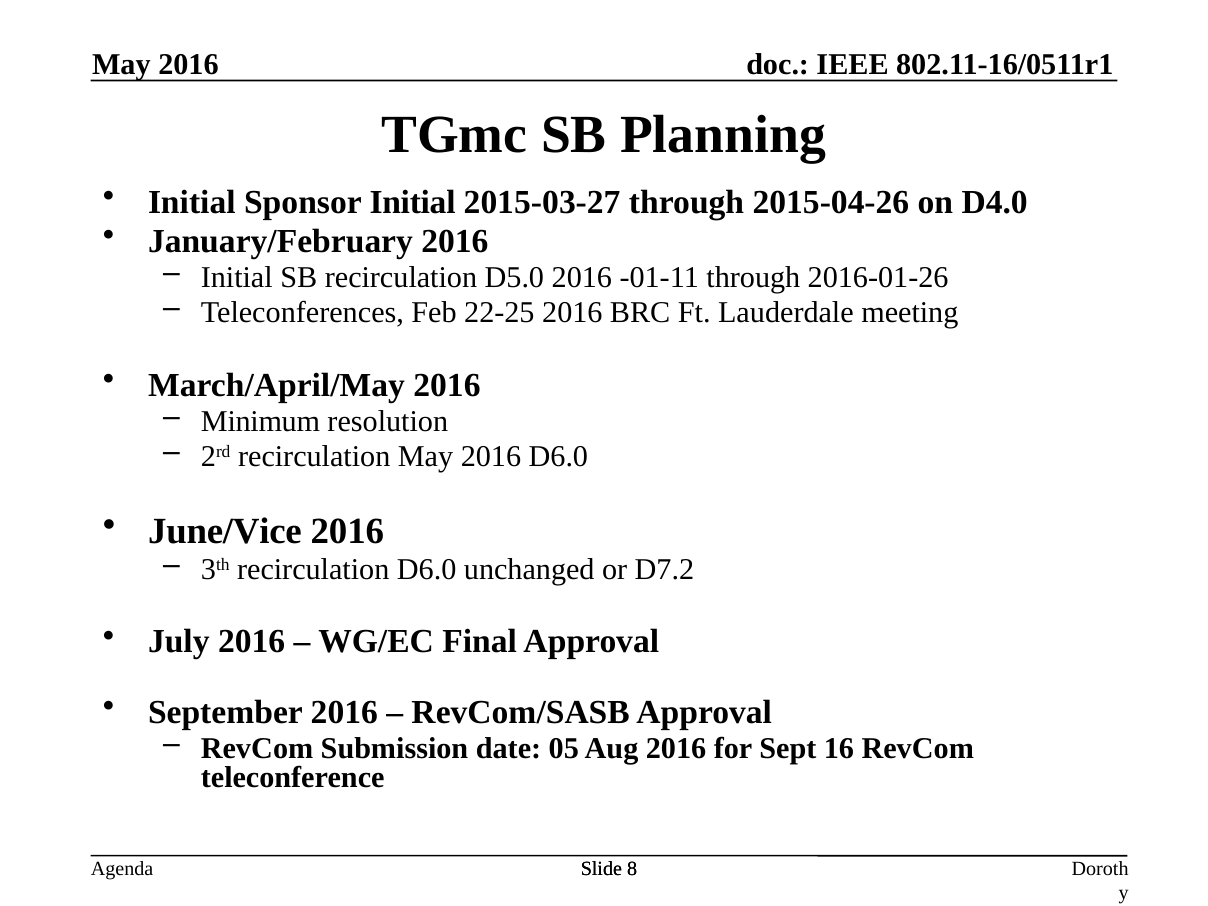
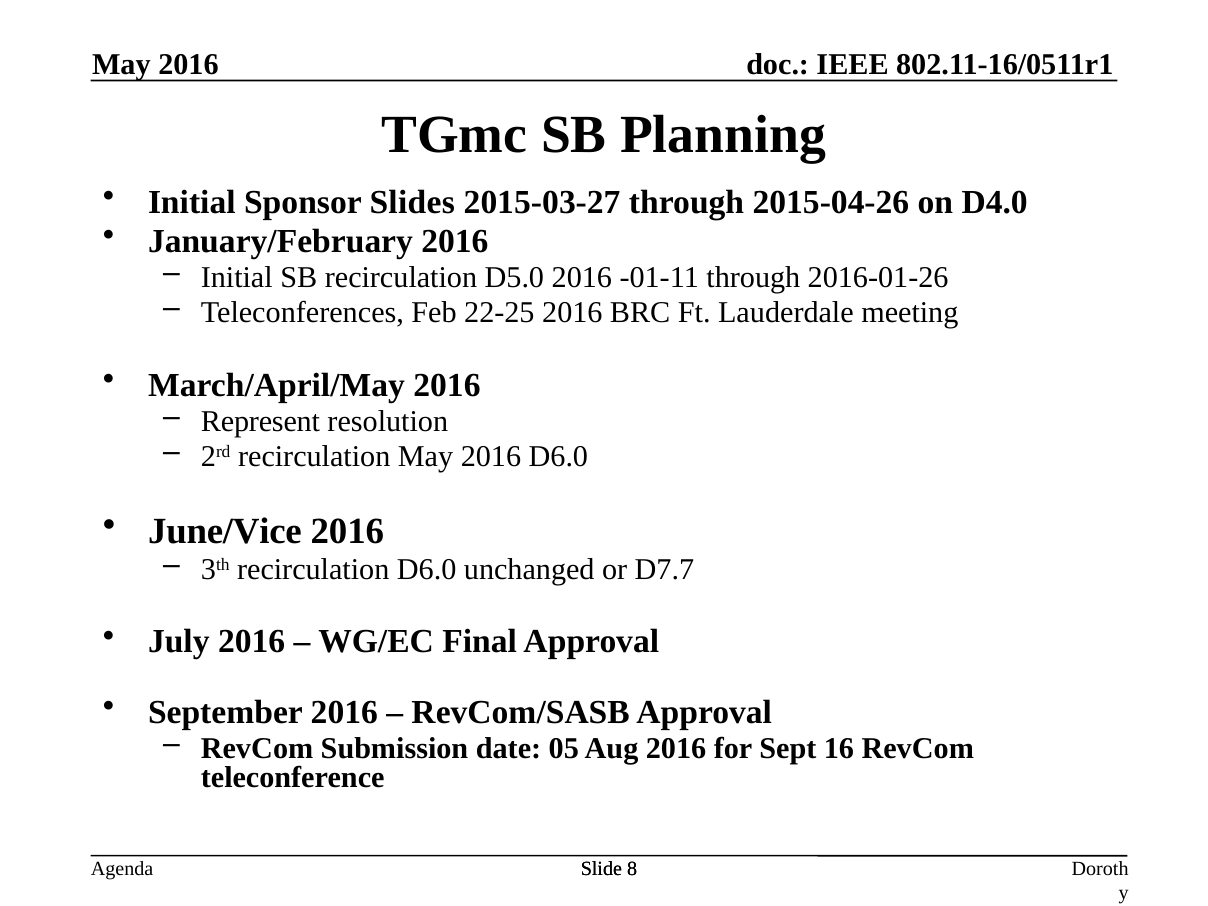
Sponsor Initial: Initial -> Slides (412, 202)
Minimum: Minimum -> Represent (260, 422)
D7.2: D7.2 -> D7.7 (664, 570)
